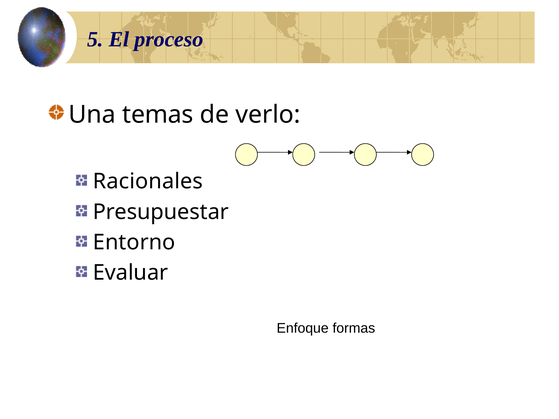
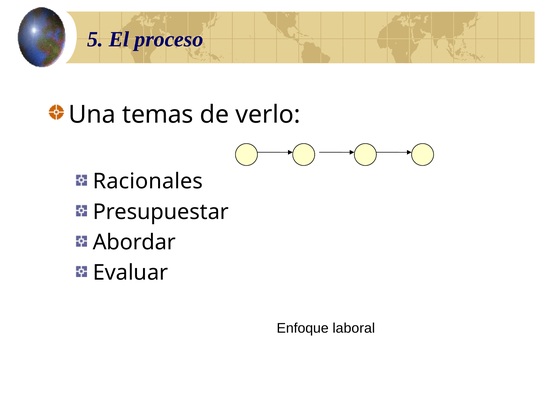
Entorno: Entorno -> Abordar (134, 242)
formas: formas -> laboral (354, 329)
